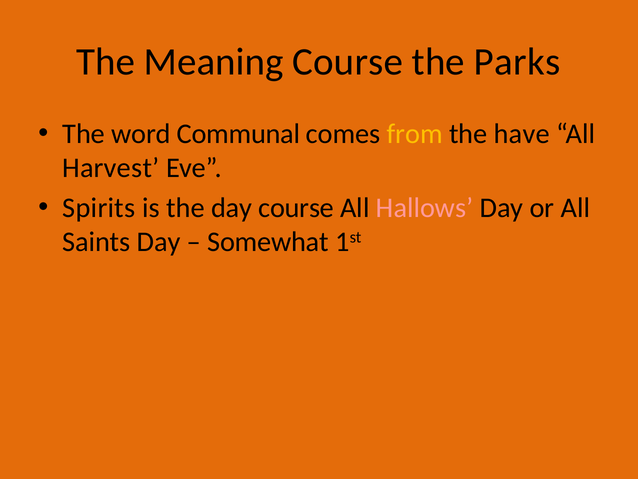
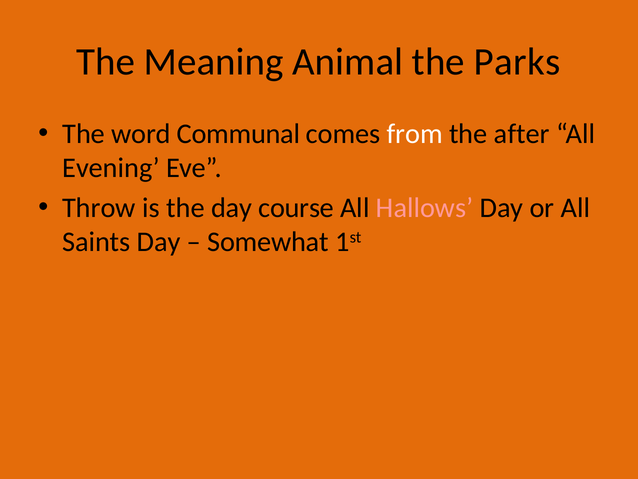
Meaning Course: Course -> Animal (348, 62)
from colour: yellow -> white (415, 134)
have: have -> after (522, 134)
Harvest: Harvest -> Evening (111, 168)
Spirits: Spirits -> Throw (99, 208)
